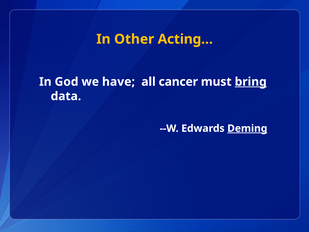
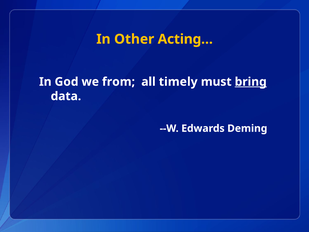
have: have -> from (119, 82)
cancer: cancer -> timely (178, 82)
Deming underline: present -> none (247, 128)
